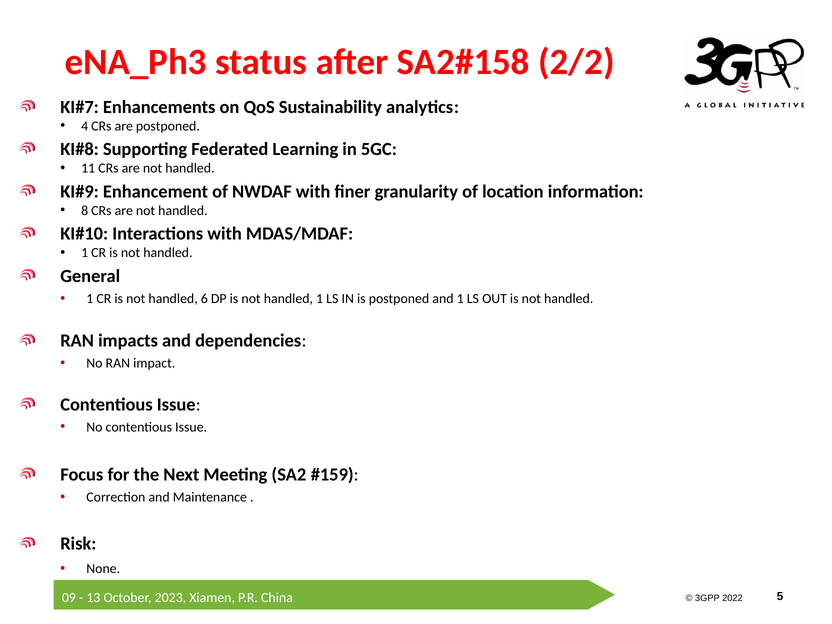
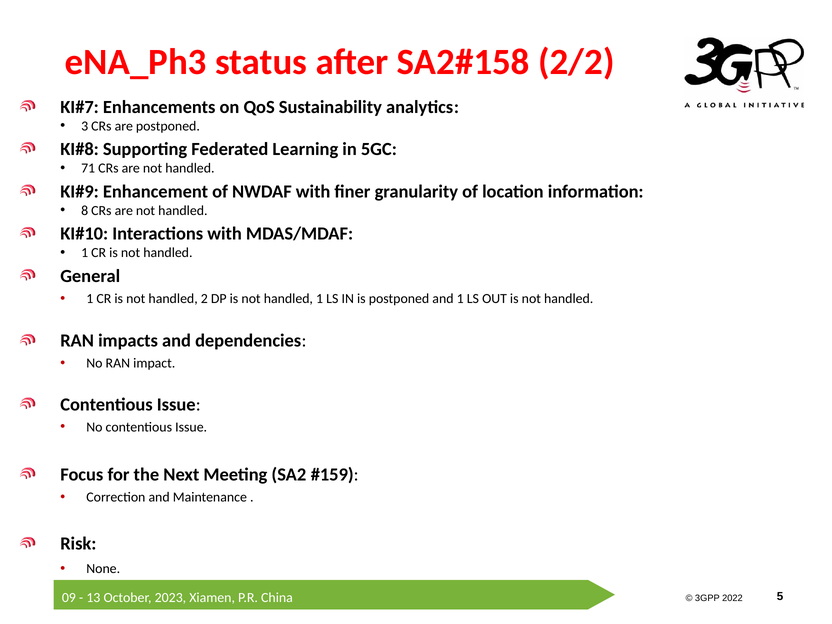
4: 4 -> 3 (85, 126)
11: 11 -> 71 (88, 168)
6: 6 -> 2 (204, 299)
